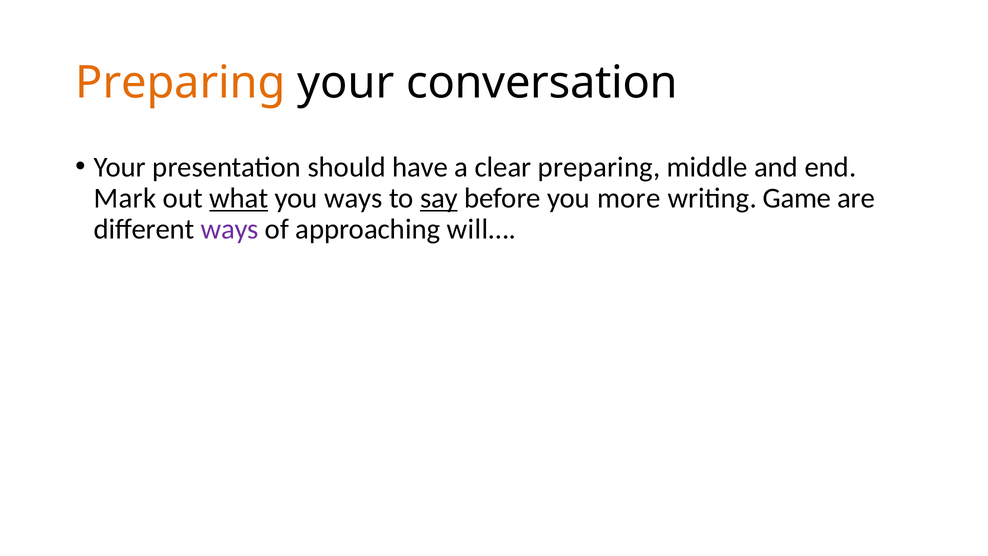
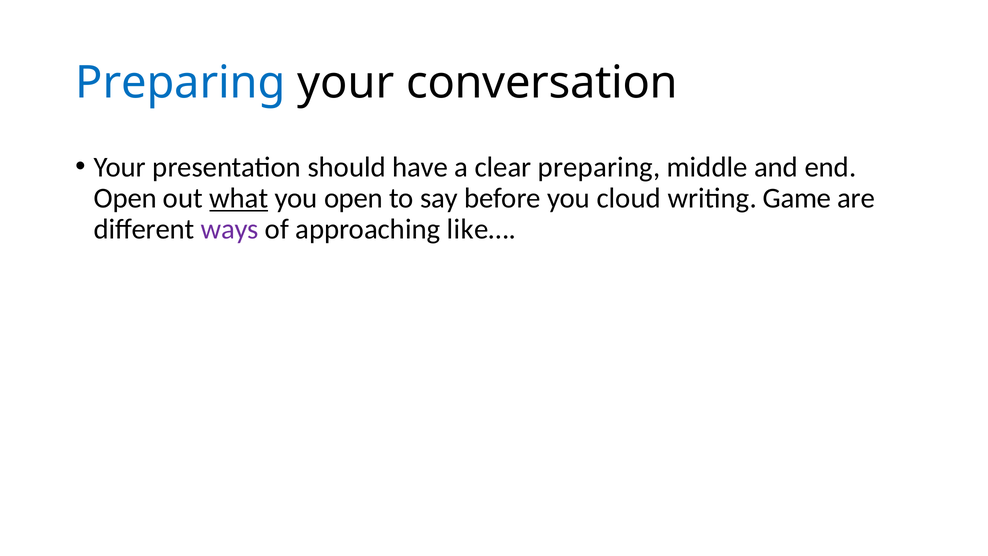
Preparing colour: orange -> blue (180, 83)
Mark: Mark -> Open (125, 198)
you ways: ways -> open (353, 198)
say underline: present -> none (439, 198)
more: more -> cloud (629, 198)
will…: will… -> like… (481, 229)
